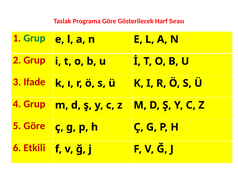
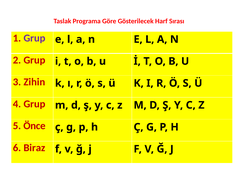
Grup colour: green -> purple (34, 38)
Ifade: Ifade -> Zihin (34, 82)
5 Göre: Göre -> Önce (34, 126)
Etkili: Etkili -> Biraz (34, 148)
